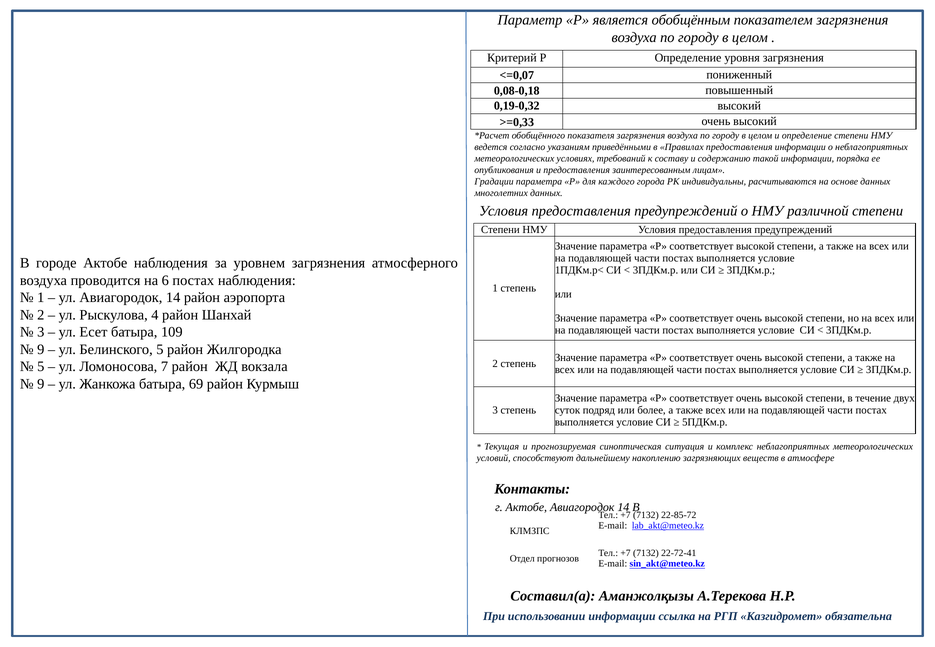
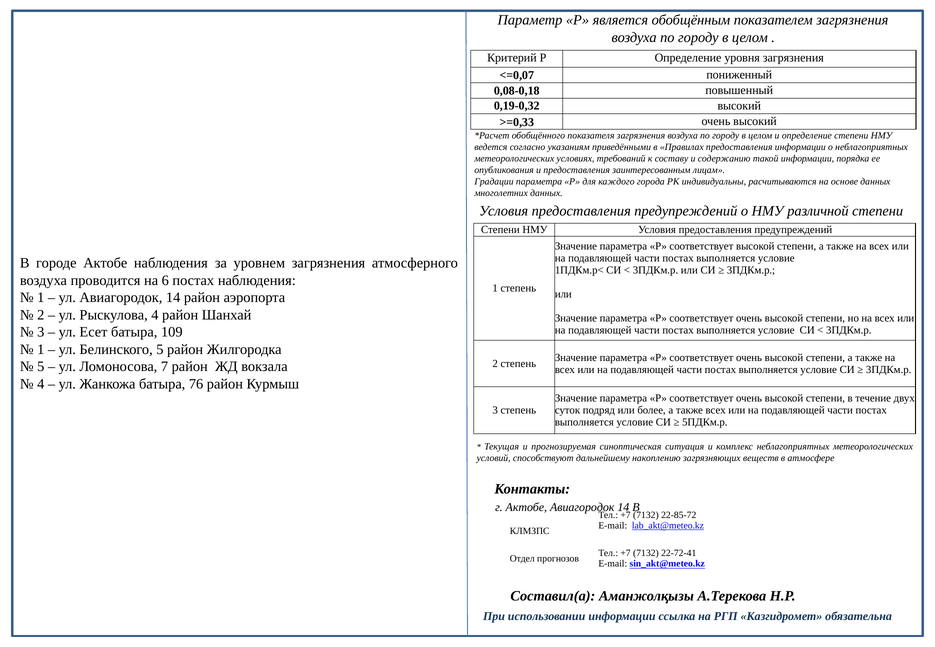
9: 9 -> 1 (41, 350)
9: 9 -> 4 (41, 384)
69: 69 -> 76 (196, 384)
